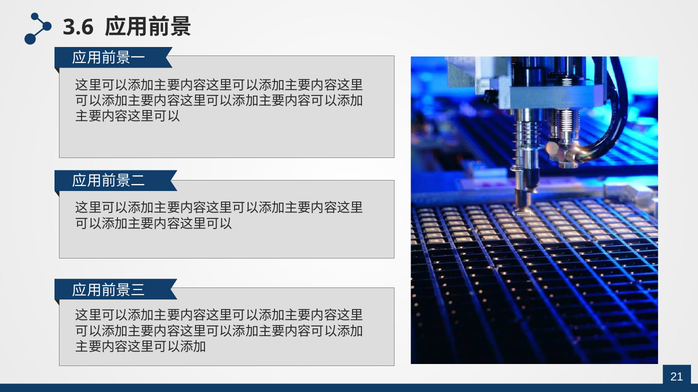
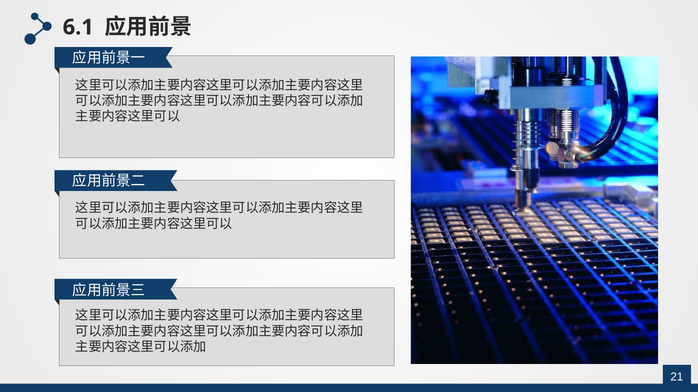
3.6: 3.6 -> 6.1 (78, 27)
